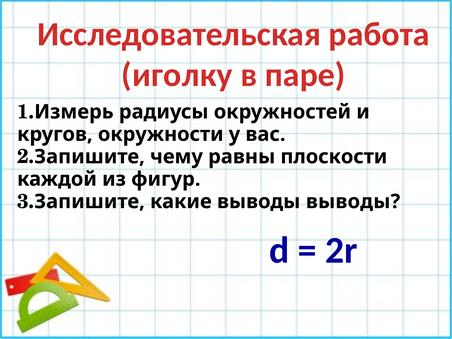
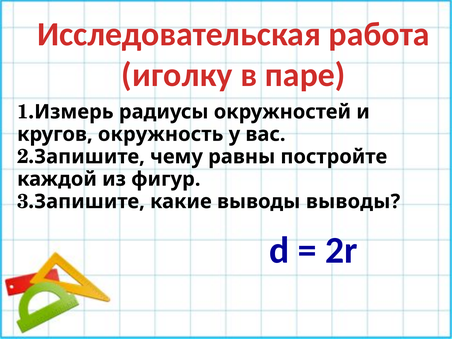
окружности: окружности -> окружность (161, 134)
плоскости: плоскости -> постройте (334, 157)
